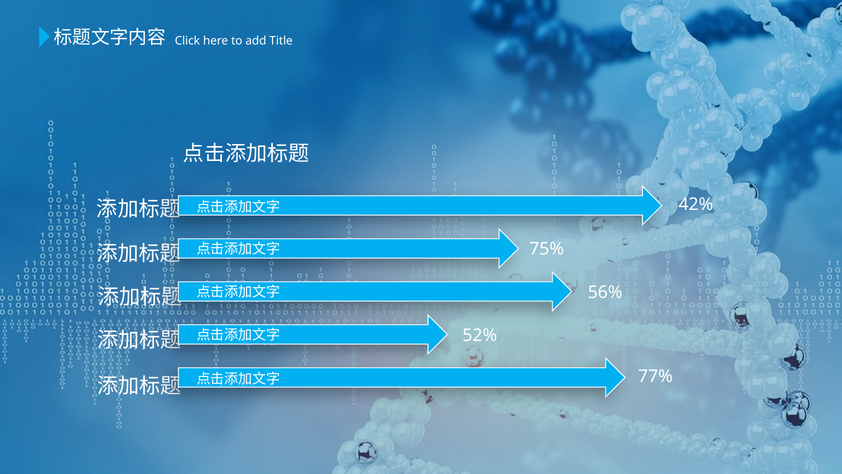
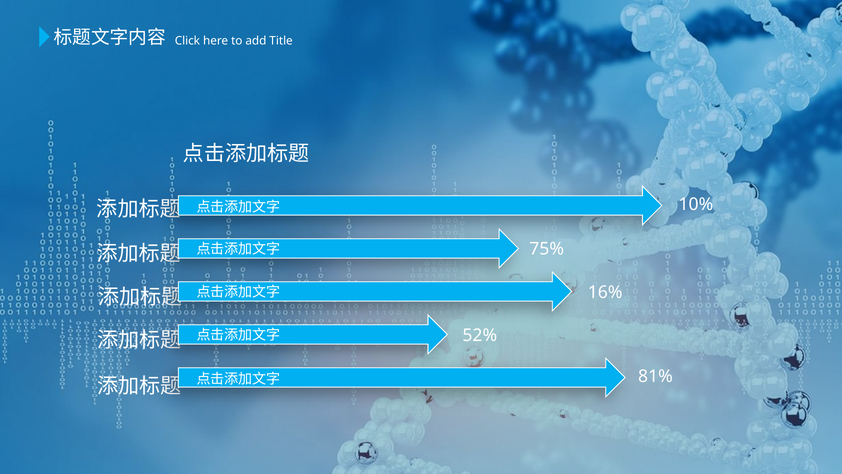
42%: 42% -> 10% (696, 204)
56%: 56% -> 16% (605, 292)
77%: 77% -> 81% (655, 376)
